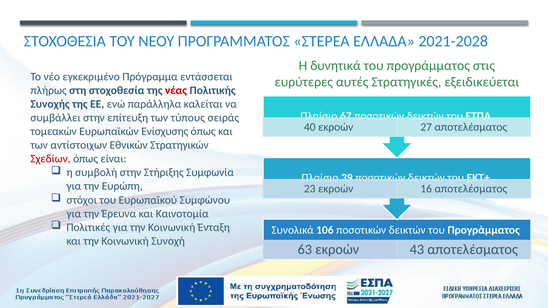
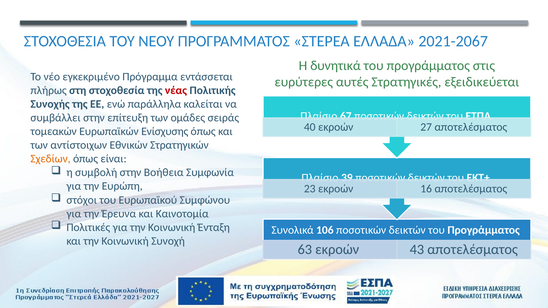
2021-2028: 2021-2028 -> 2021-2067 (453, 41)
τύπους: τύπους -> ομάδες (188, 118)
Σχεδίων colour: red -> orange (51, 159)
Στήριξης: Στήριξης -> Βοήθεια (164, 173)
